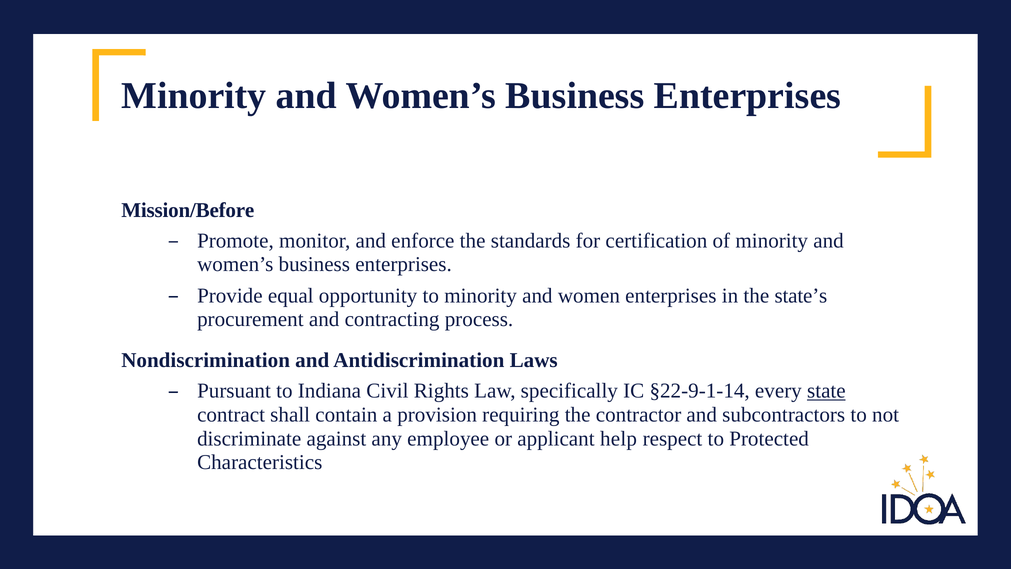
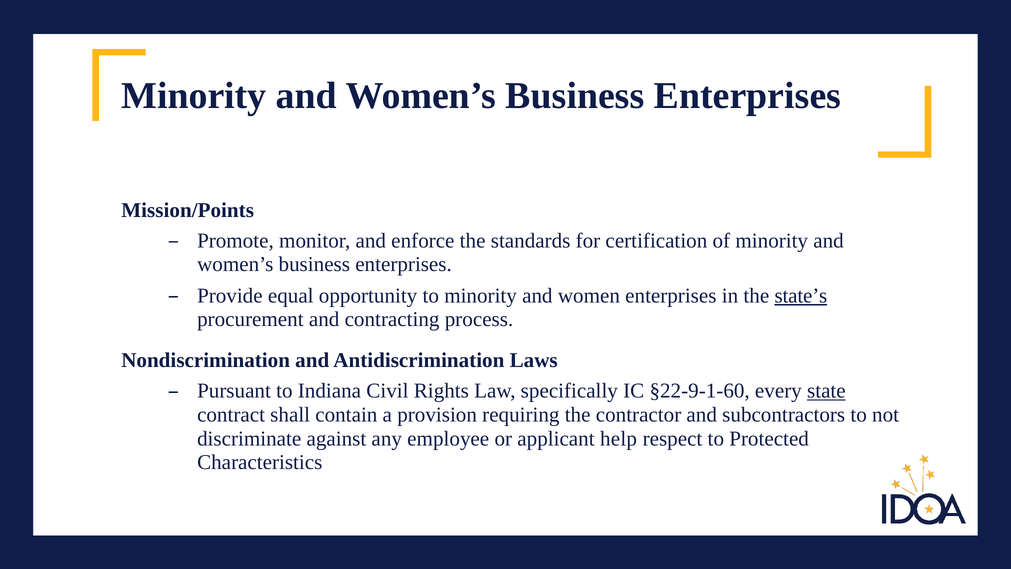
Mission/Before: Mission/Before -> Mission/Points (188, 210)
state’s underline: none -> present (801, 295)
§22-9-1-14: §22-9-1-14 -> §22-9-1-60 (700, 391)
